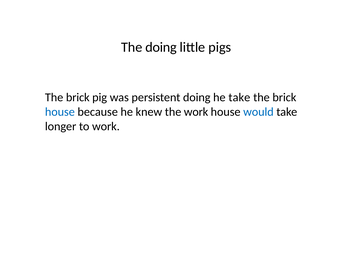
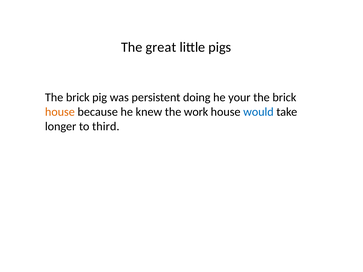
The doing: doing -> great (161, 47)
he take: take -> your (239, 97)
house colour: blue -> orange (60, 112)
to work: work -> third (106, 126)
